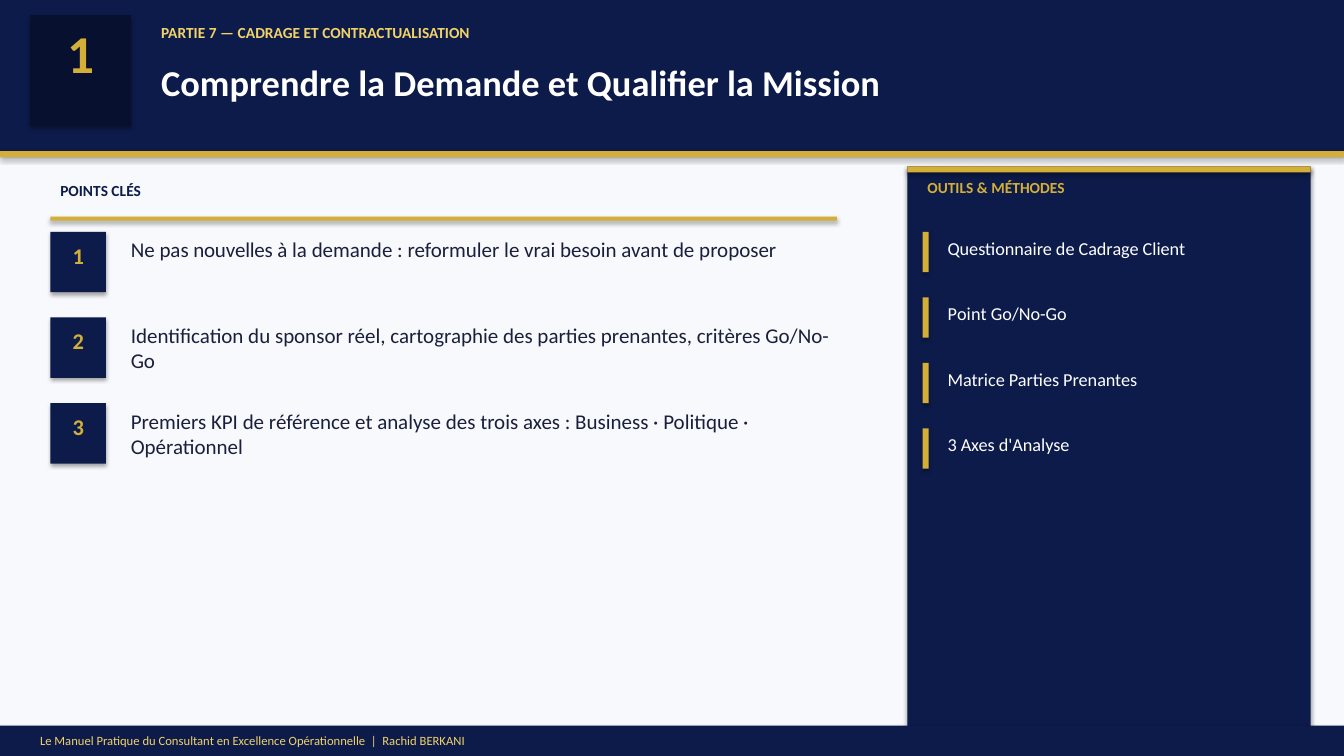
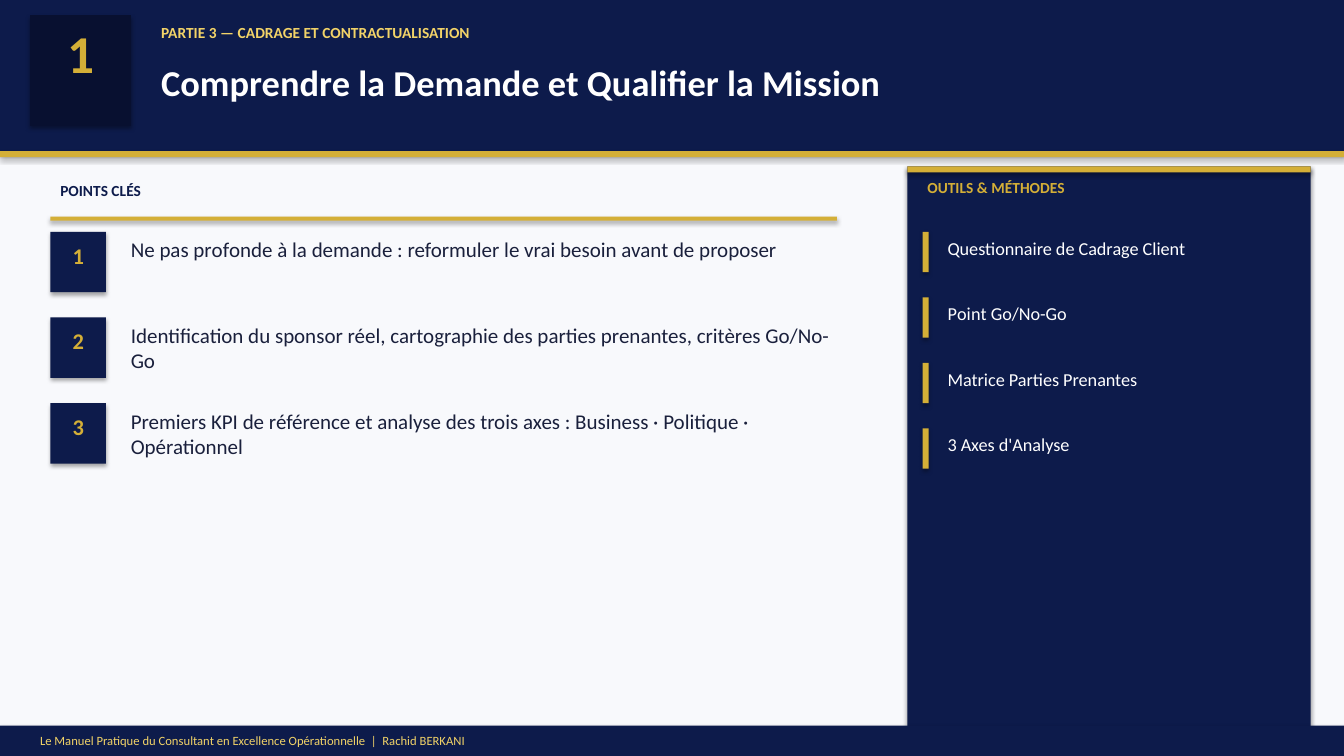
PARTIE 7: 7 -> 3 (213, 33)
nouvelles: nouvelles -> profonde (233, 251)
